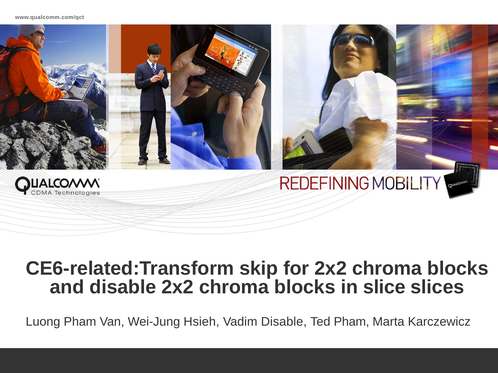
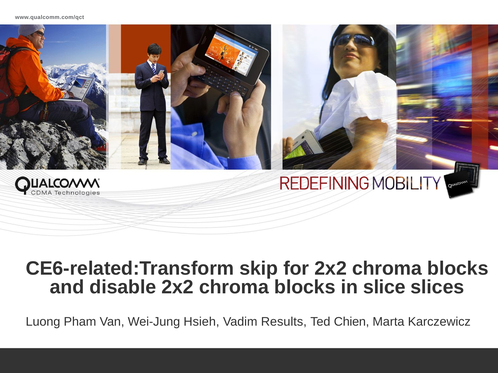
Vadim Disable: Disable -> Results (284, 322)
Ted Pham: Pham -> Chien (352, 322)
